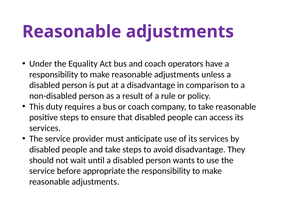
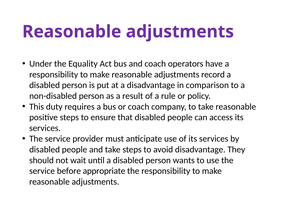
unless: unless -> record (213, 74)
